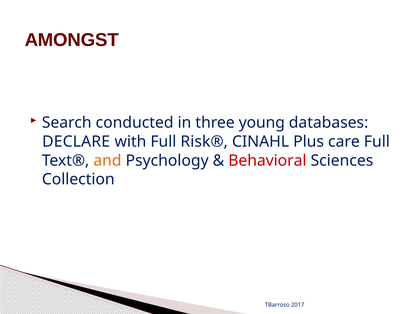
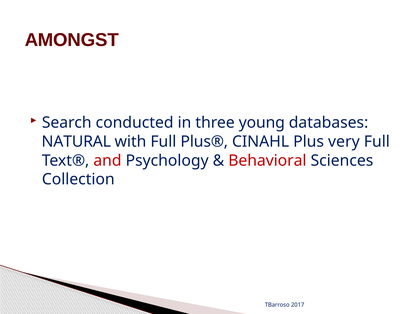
DECLARE: DECLARE -> NATURAL (76, 142)
Risk®: Risk® -> Plus® (204, 142)
care: care -> very (344, 142)
and colour: orange -> red (107, 161)
